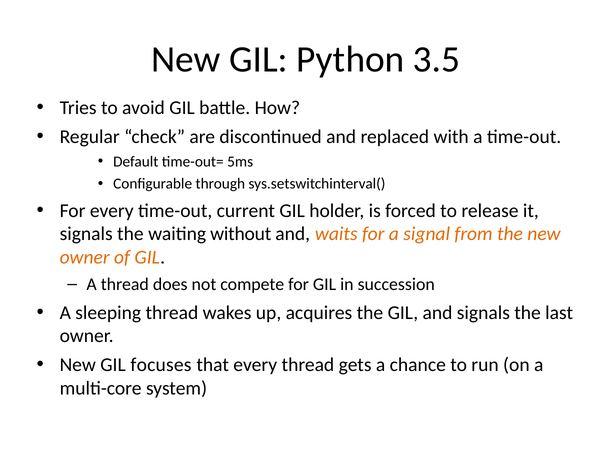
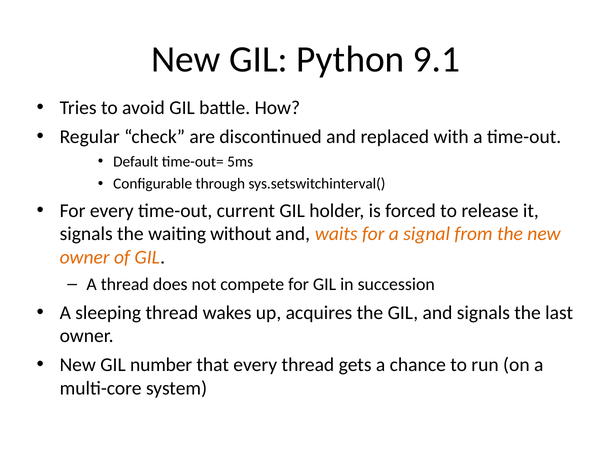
3.5: 3.5 -> 9.1 (437, 59)
focuses: focuses -> number (161, 365)
